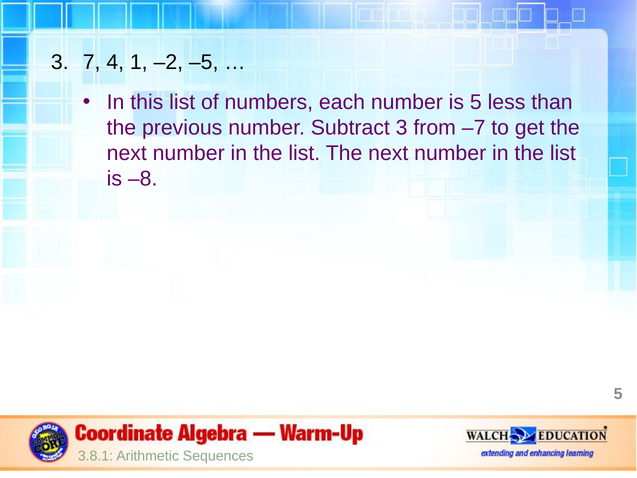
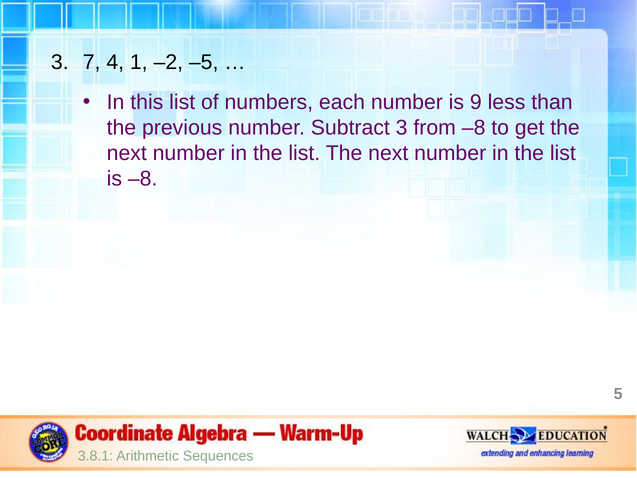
is 5: 5 -> 9 (476, 102)
from –7: –7 -> –8 (474, 128)
